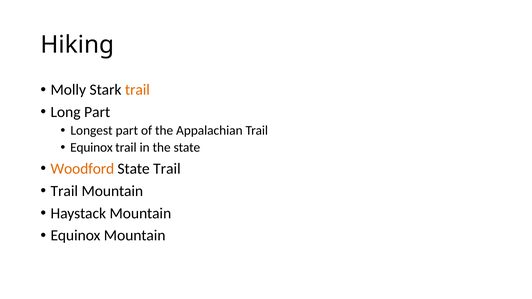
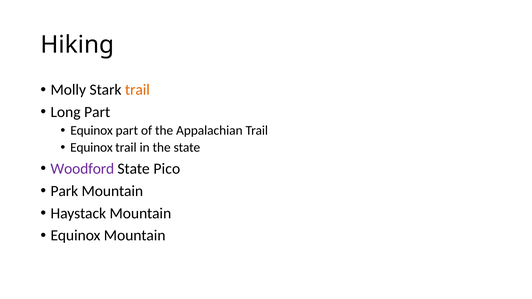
Longest: Longest -> Equinox (92, 131)
Woodford colour: orange -> purple (82, 169)
State Trail: Trail -> Pico (167, 169)
Trail: Trail -> Park (64, 191)
